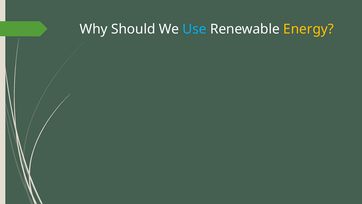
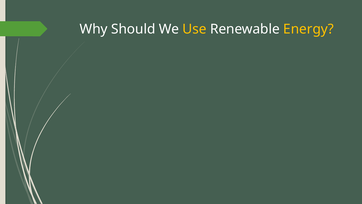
Use colour: light blue -> yellow (195, 29)
